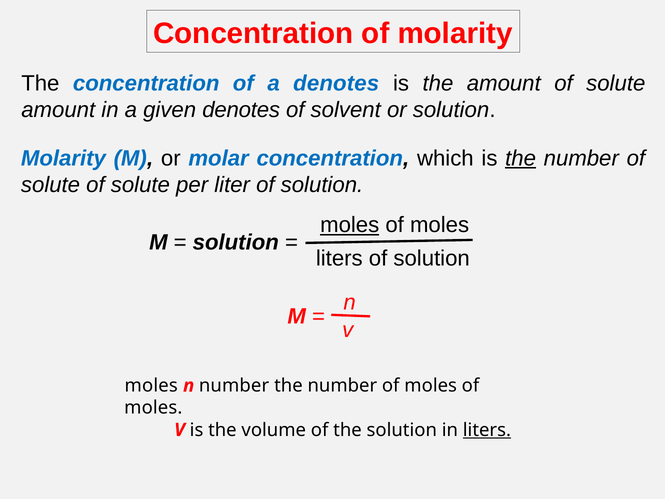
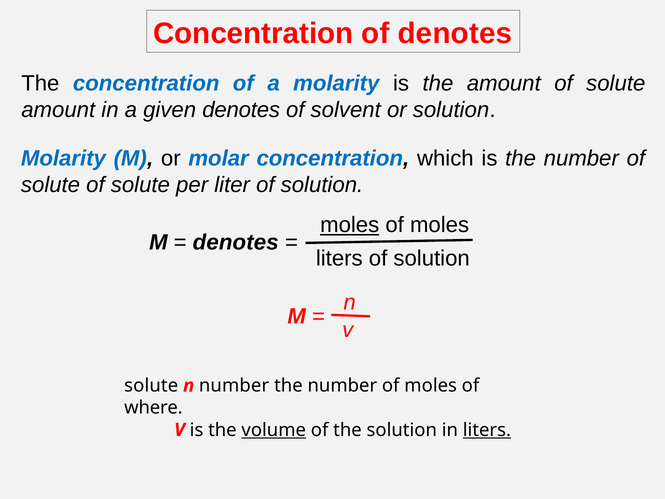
of molarity: molarity -> denotes (455, 33)
a denotes: denotes -> molarity (336, 83)
the underline: present -> none (521, 158)
solution: solution -> denotes (236, 242)
moles: moles -> solute (151, 385)
moles: moles -> where (153, 408)
volume underline: none -> present (274, 430)
